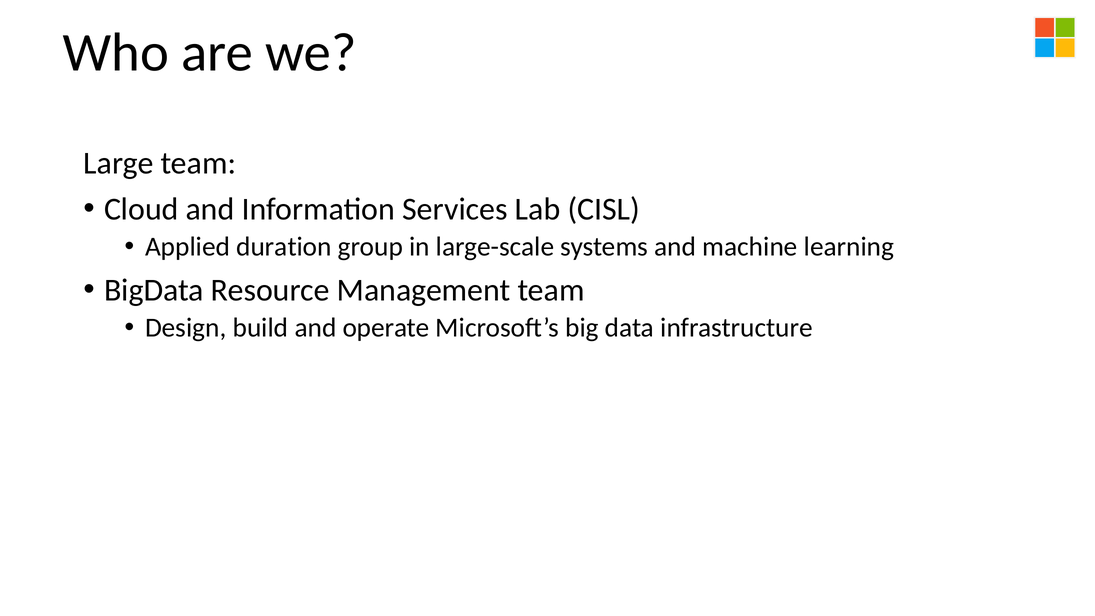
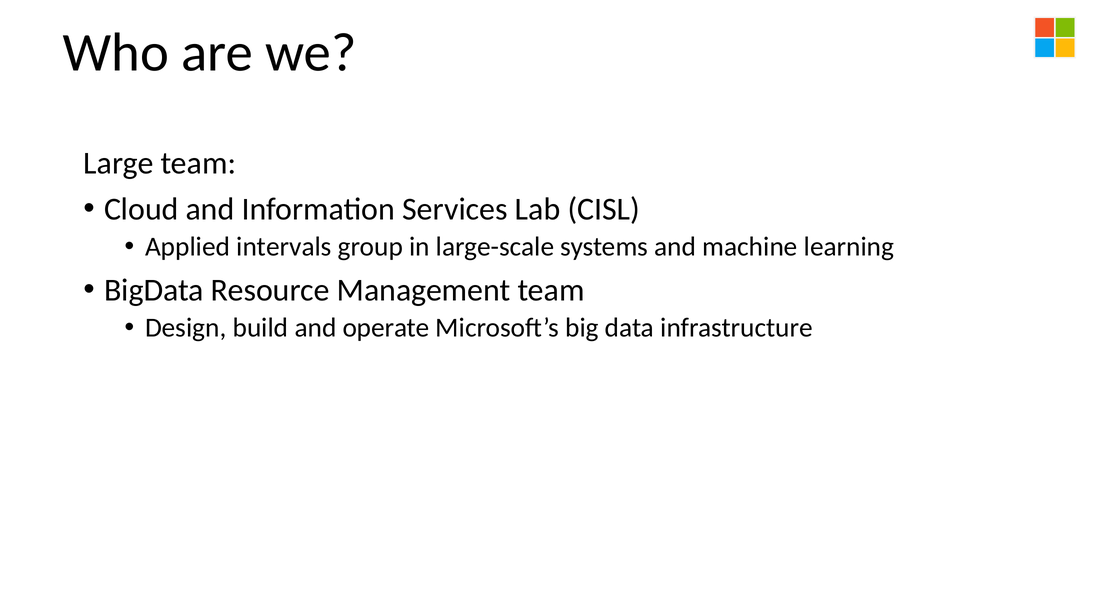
duration: duration -> intervals (284, 247)
